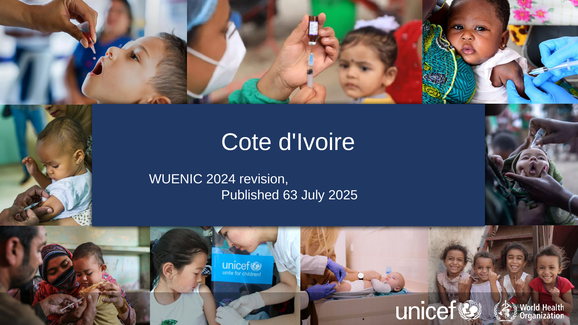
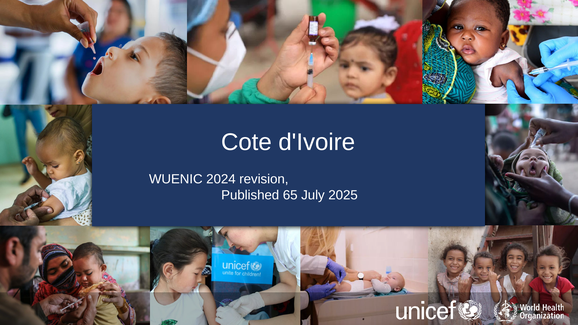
63: 63 -> 65 (290, 195)
